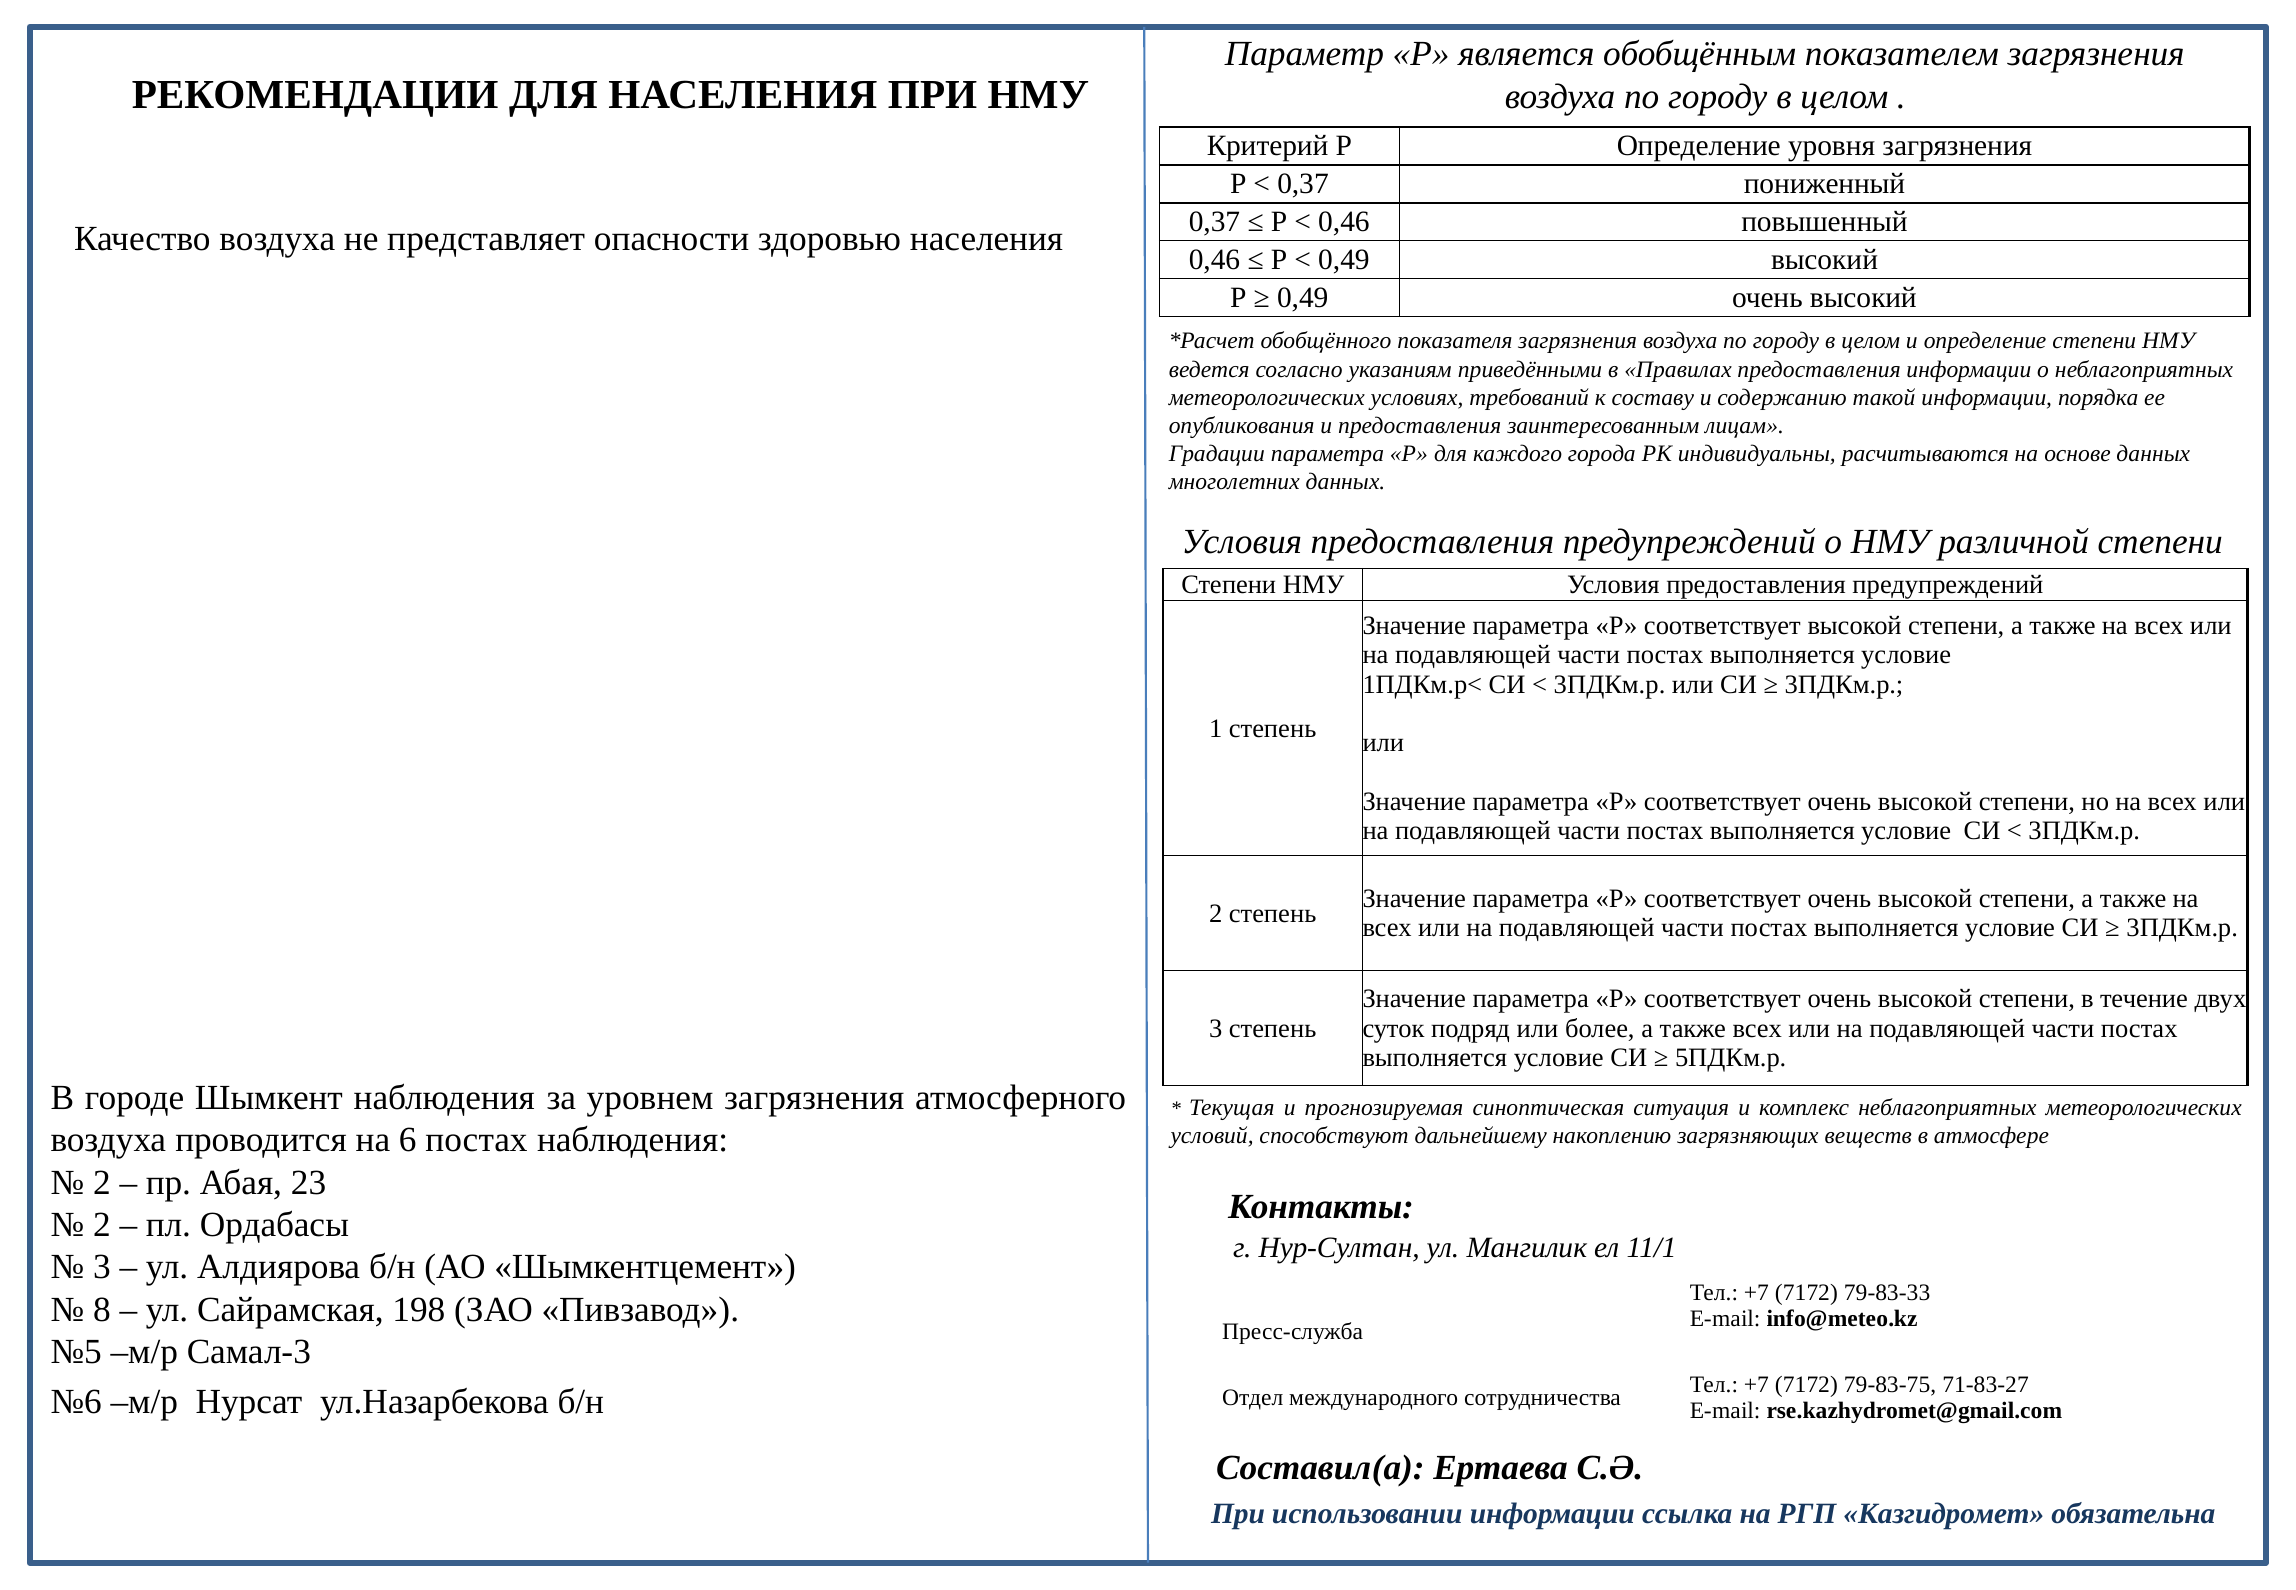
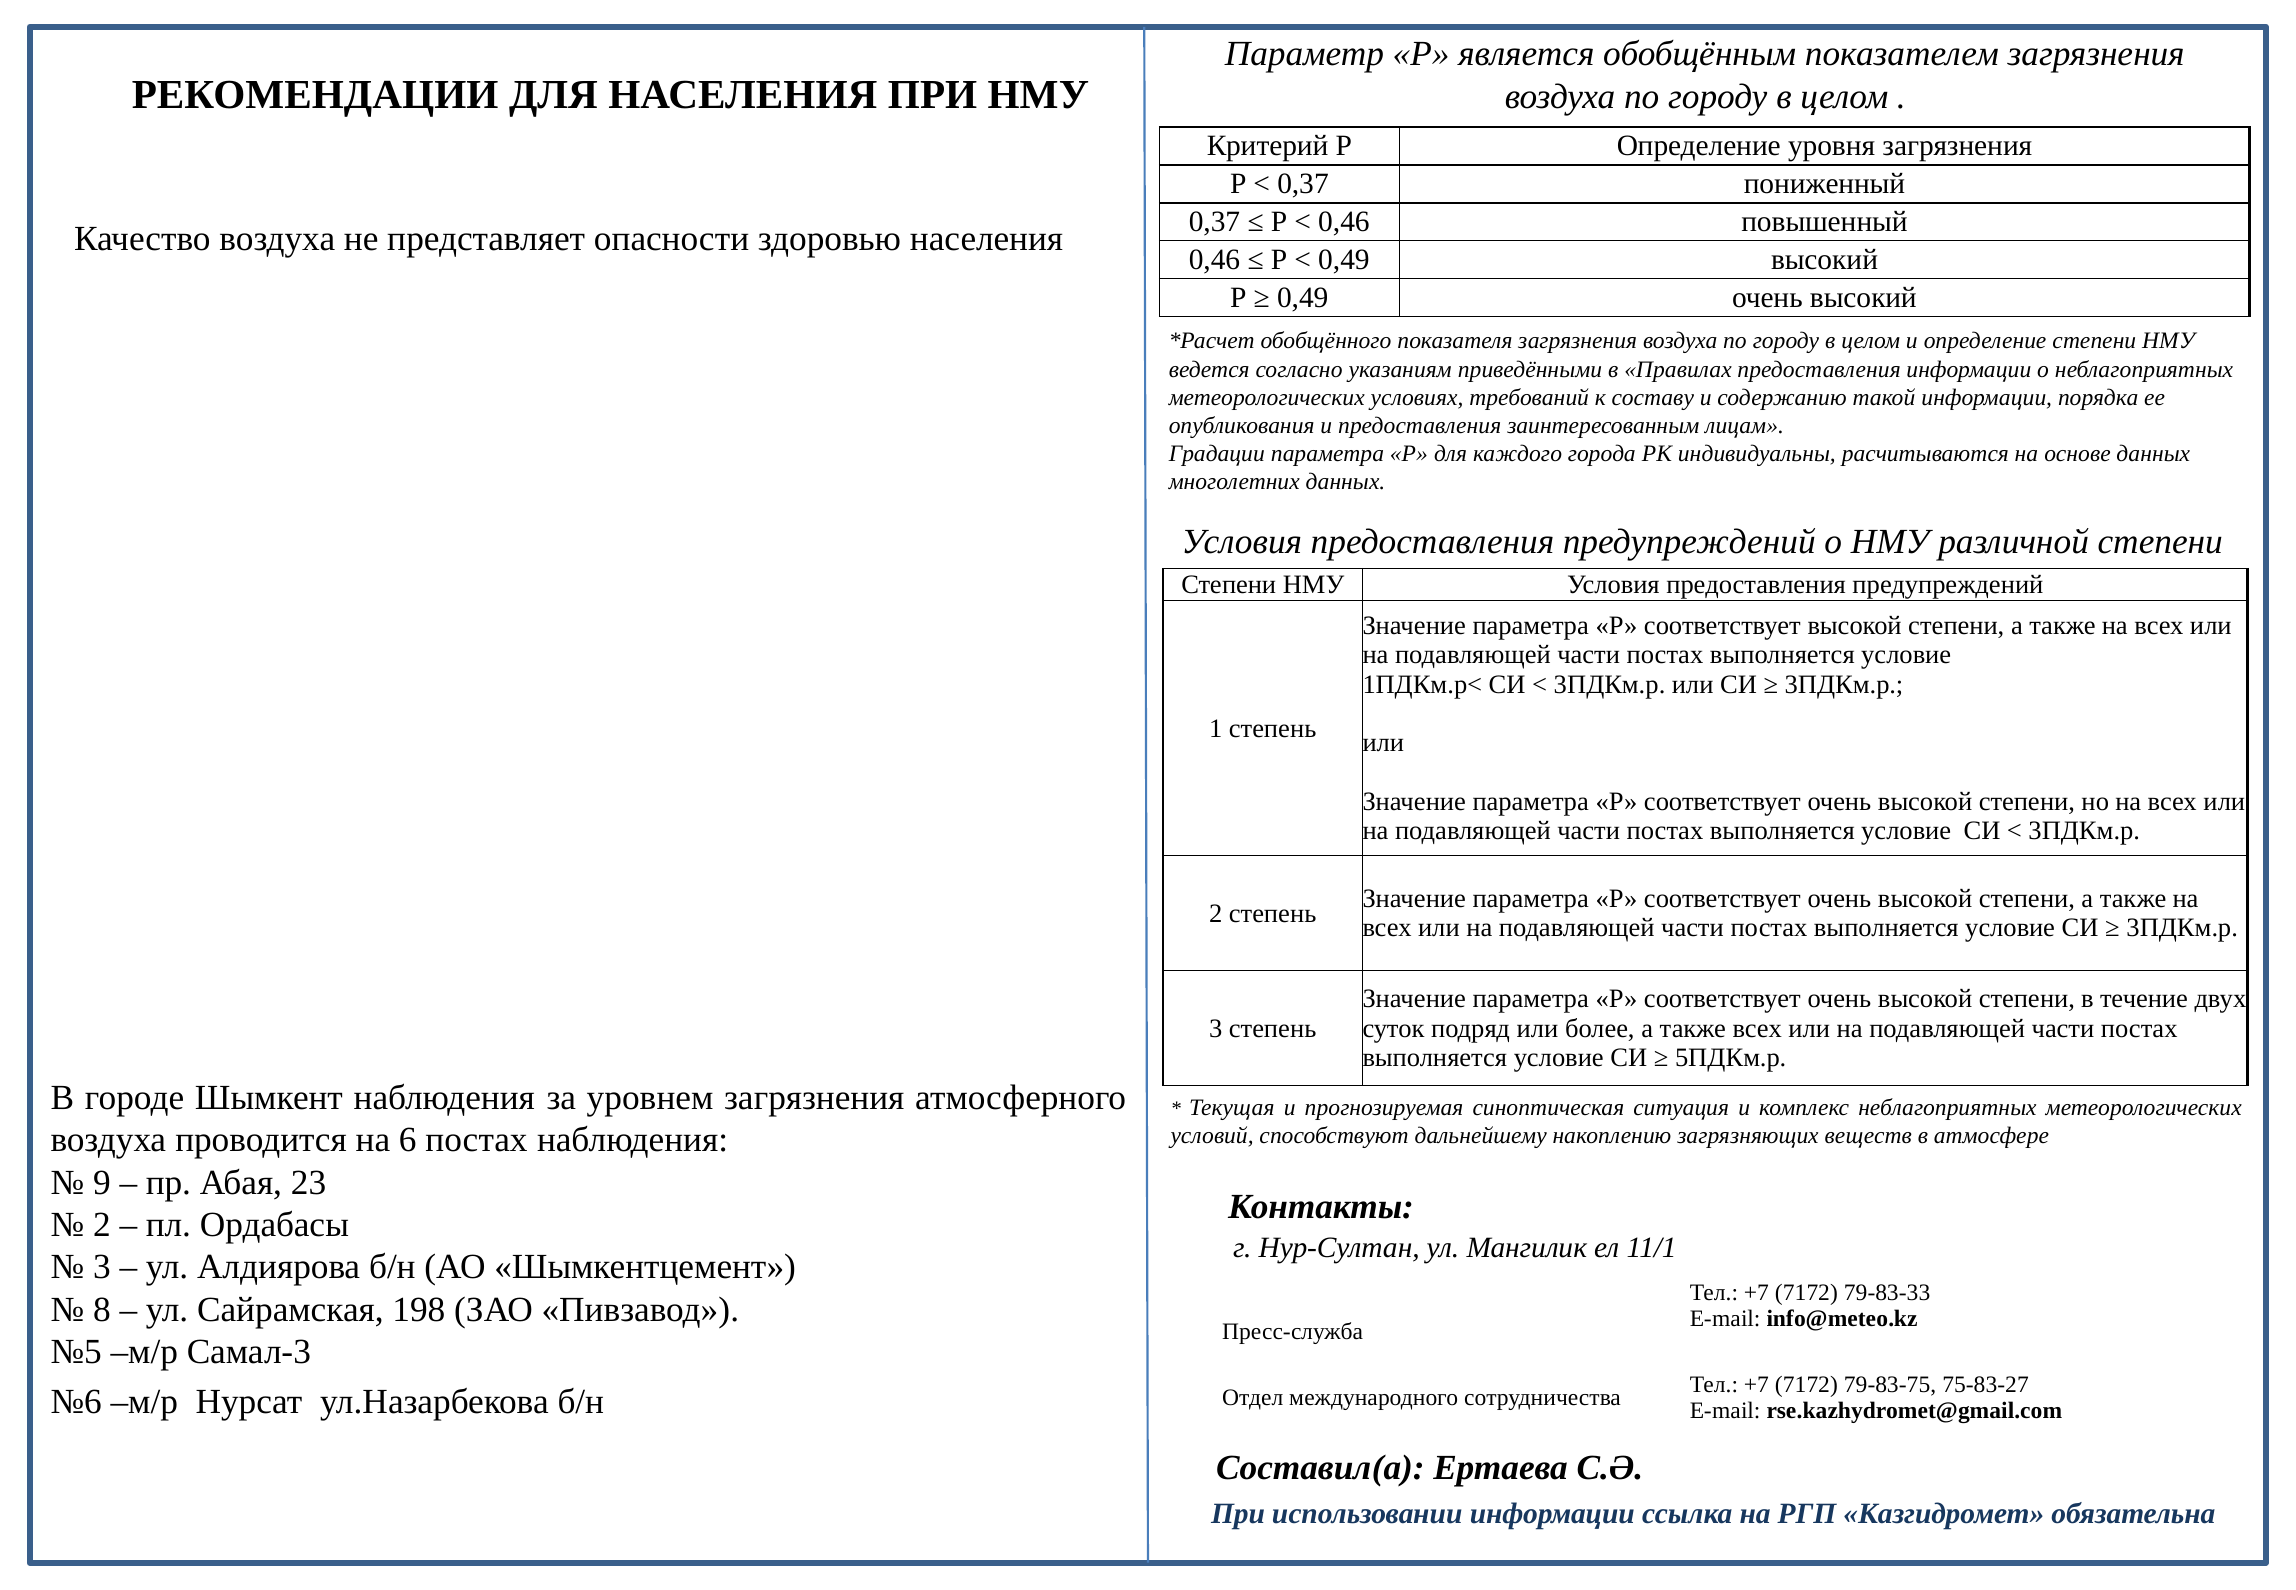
2: 2 -> 9 (102, 1182)
71-83-27: 71-83-27 -> 75-83-27 (1986, 1384)
